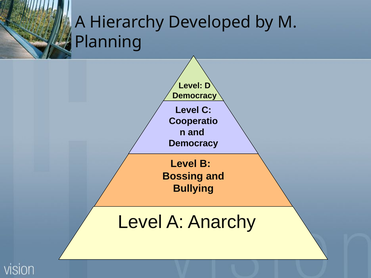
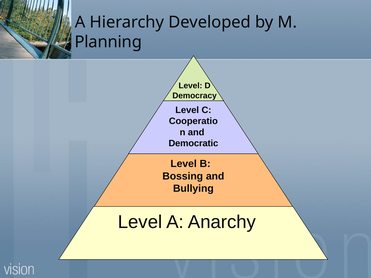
Democracy: Democracy -> Democratic (193, 144)
